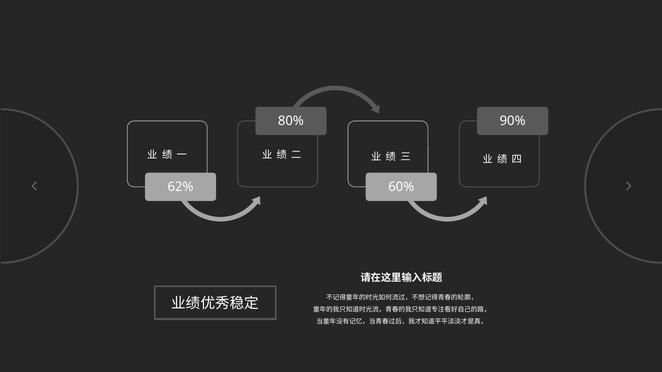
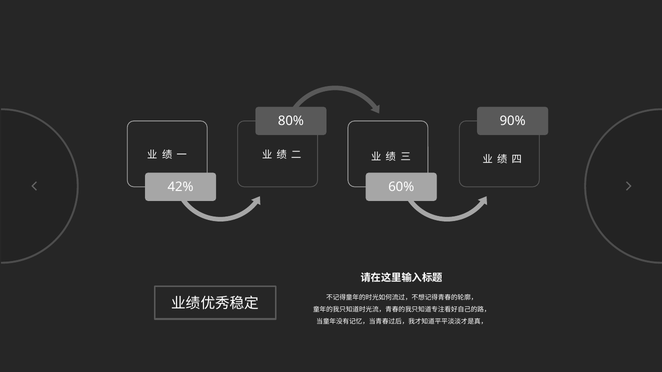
62%: 62% -> 42% (181, 187)
